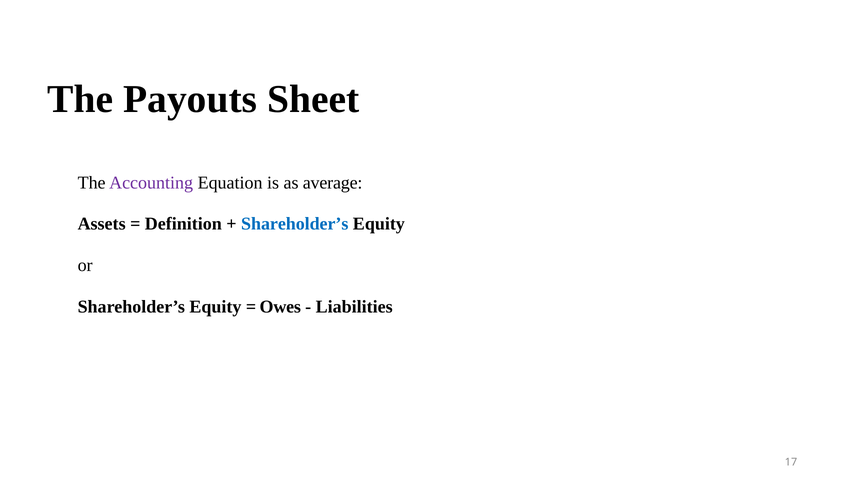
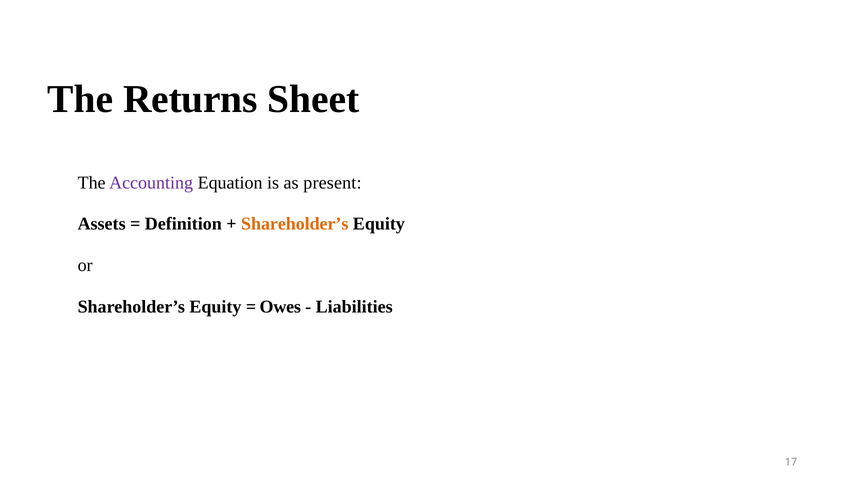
Payouts: Payouts -> Returns (190, 99)
average: average -> present (332, 183)
Shareholder’s colour: blue -> orange (295, 224)
